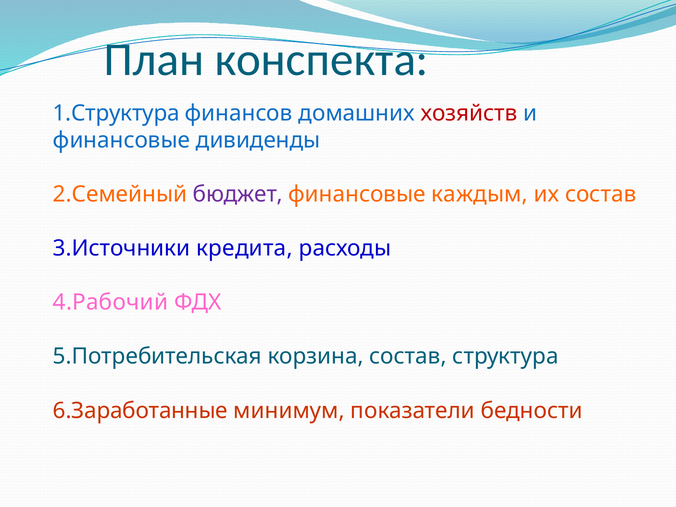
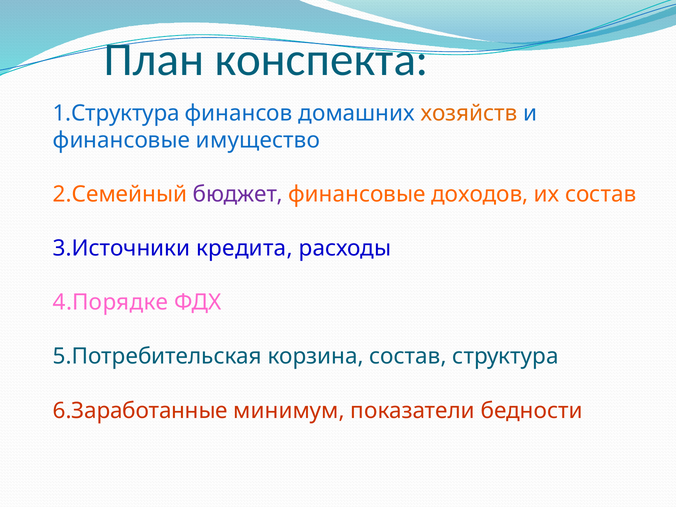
хозяйств colour: red -> orange (469, 113)
дивиденды: дивиденды -> имущество (258, 140)
каждым: каждым -> доходов (480, 194)
4.Рабочий: 4.Рабочий -> 4.Порядке (111, 302)
